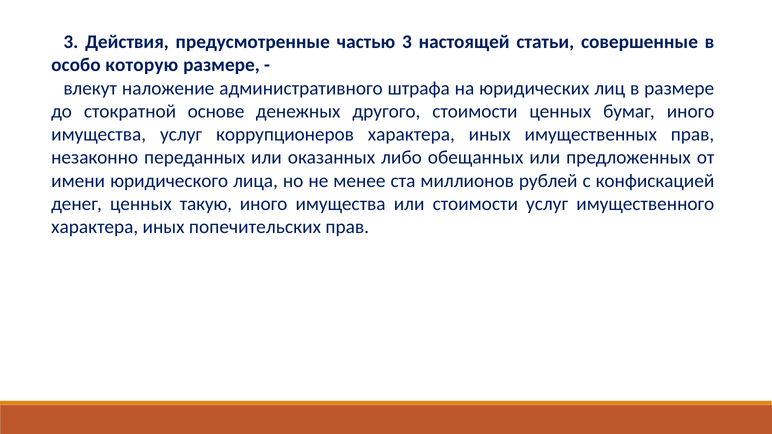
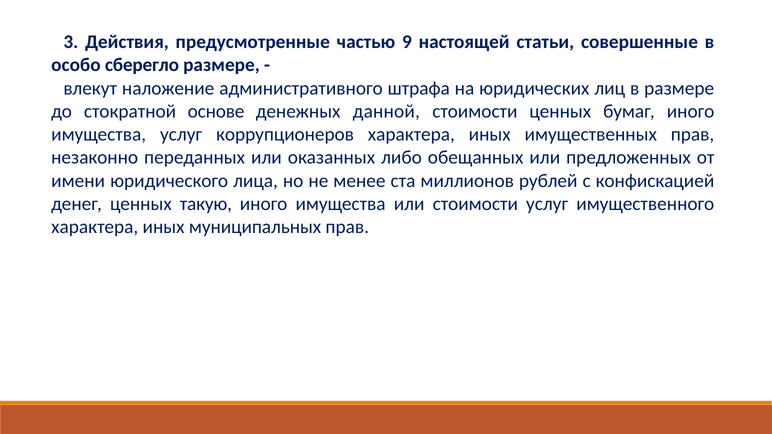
частью 3: 3 -> 9 (407, 42)
которую: которую -> сберегло (142, 65)
другого: другого -> данной (386, 111)
попечительских: попечительских -> муниципальных (255, 227)
